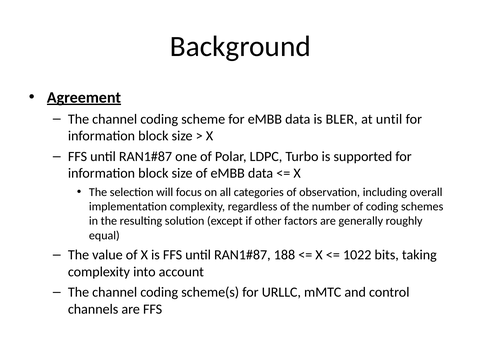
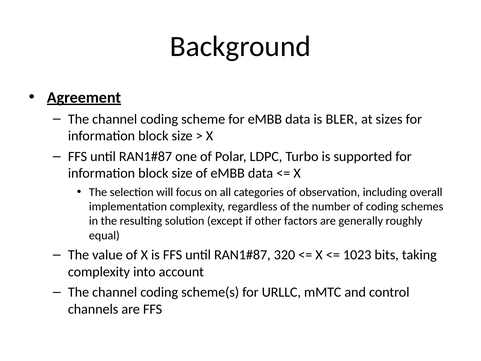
at until: until -> sizes (389, 119)
188: 188 -> 320 (284, 255)
1022: 1022 -> 1023 (357, 255)
